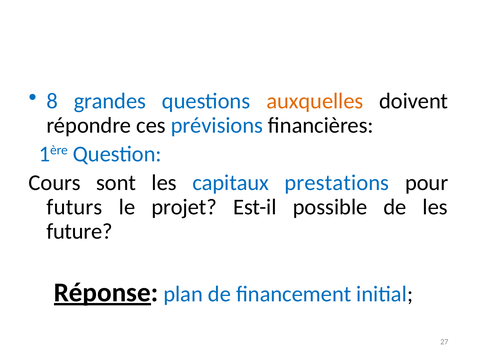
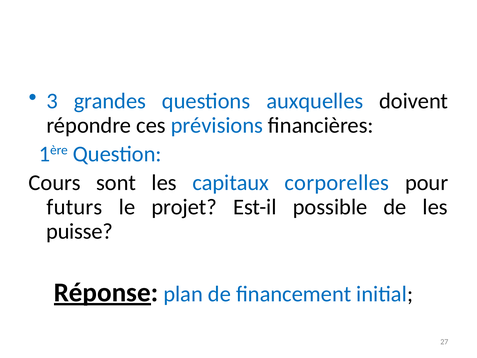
8: 8 -> 3 (52, 101)
auxquelles colour: orange -> blue (315, 101)
prestations: prestations -> corporelles (337, 182)
future: future -> puisse (79, 231)
